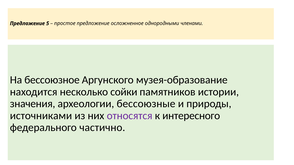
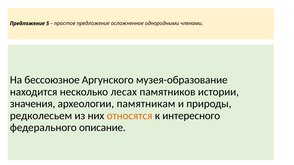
сойки: сойки -> лесах (124, 92)
бессоюзные: бессоюзные -> памятникам (146, 104)
источниками: источниками -> редколесьем (41, 116)
относятся colour: purple -> orange (130, 116)
частично: частично -> описание (102, 128)
